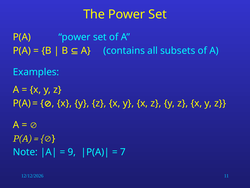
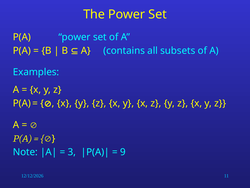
9: 9 -> 3 (72, 152)
7: 7 -> 9 (123, 152)
